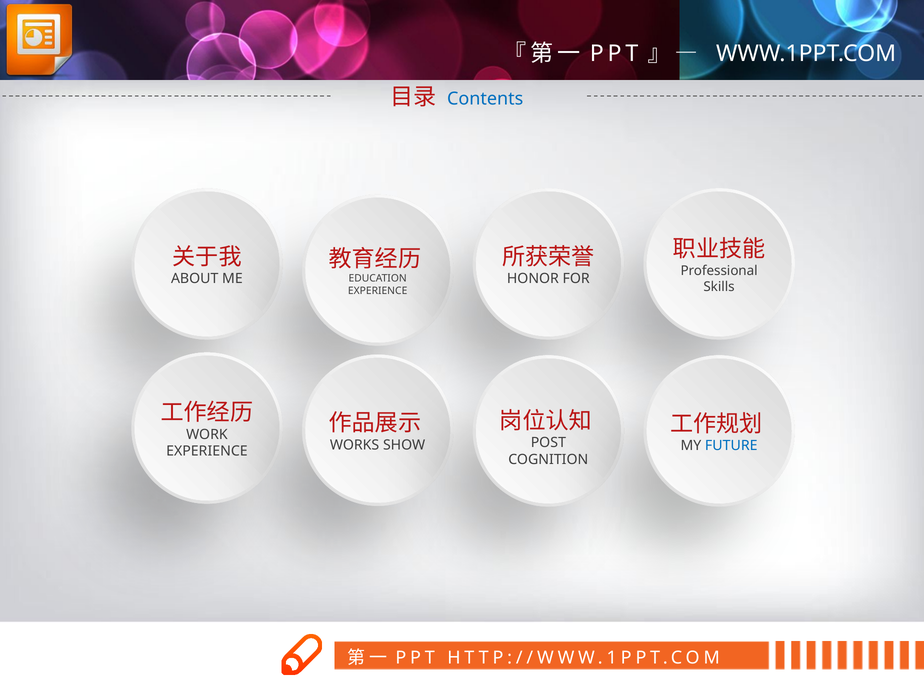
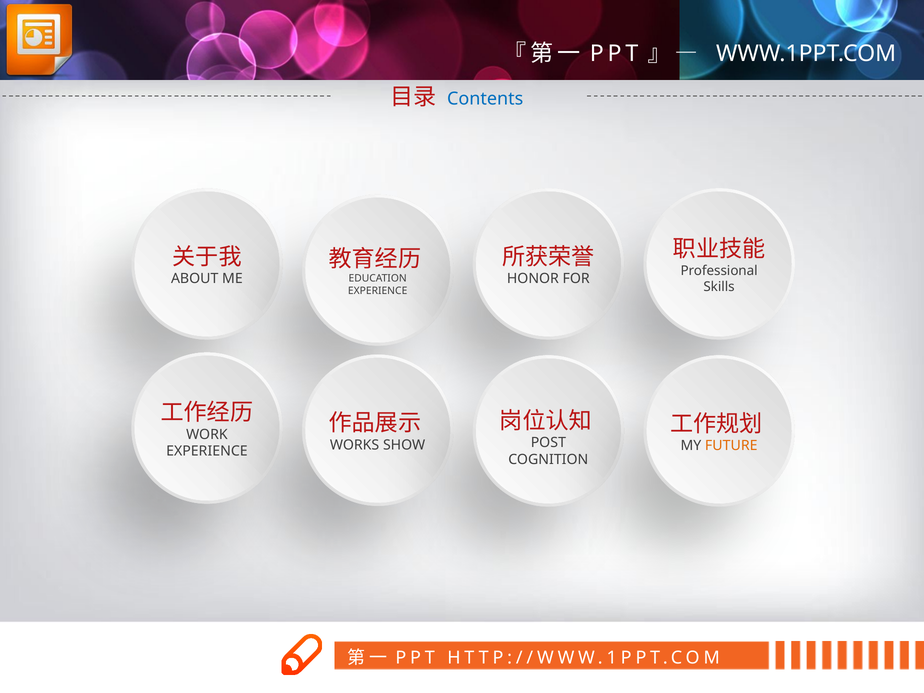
FUTURE colour: blue -> orange (731, 446)
